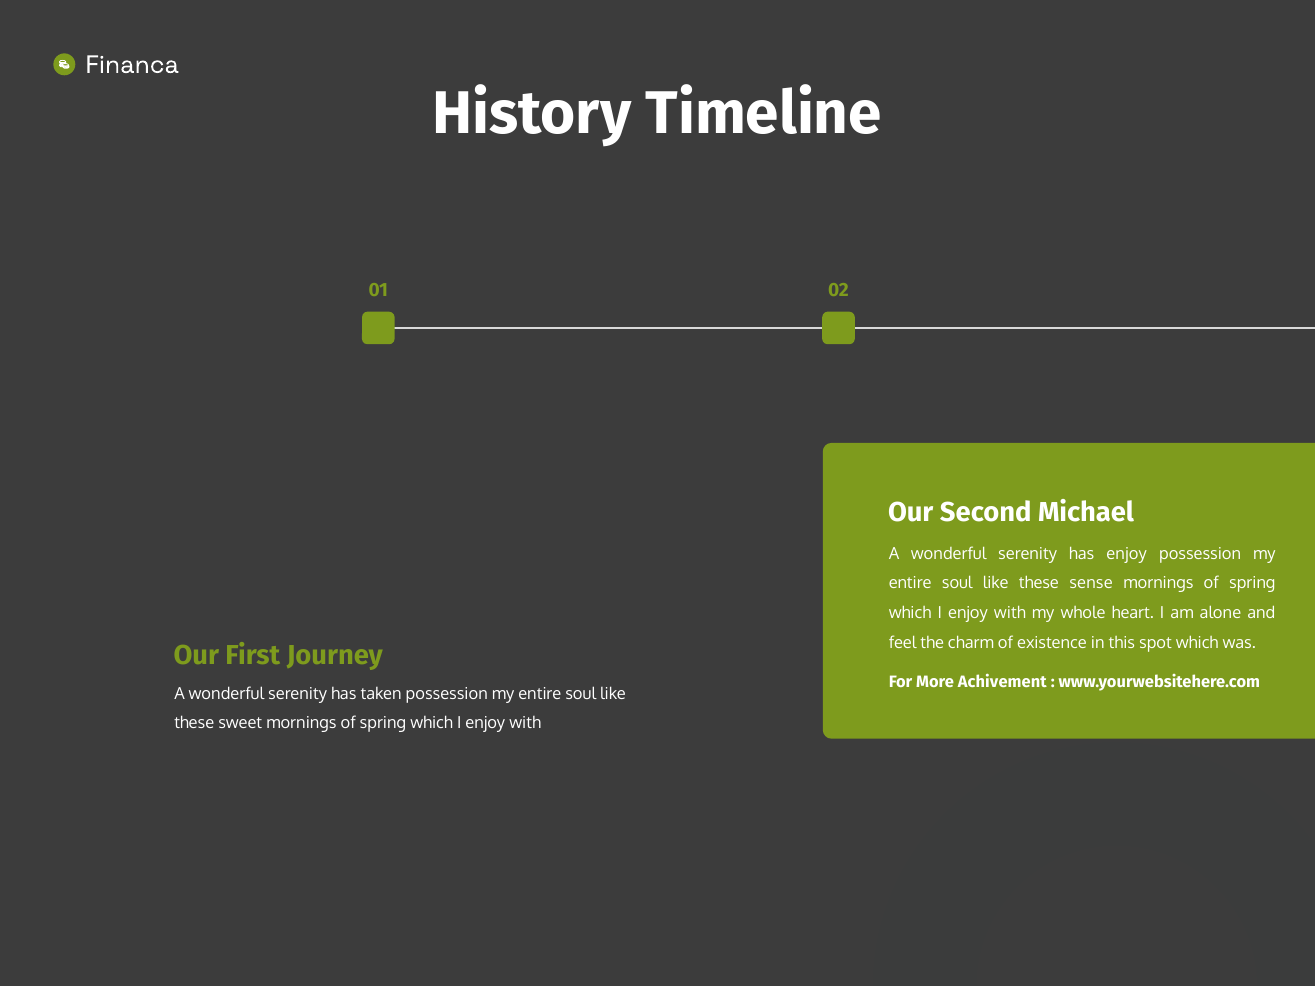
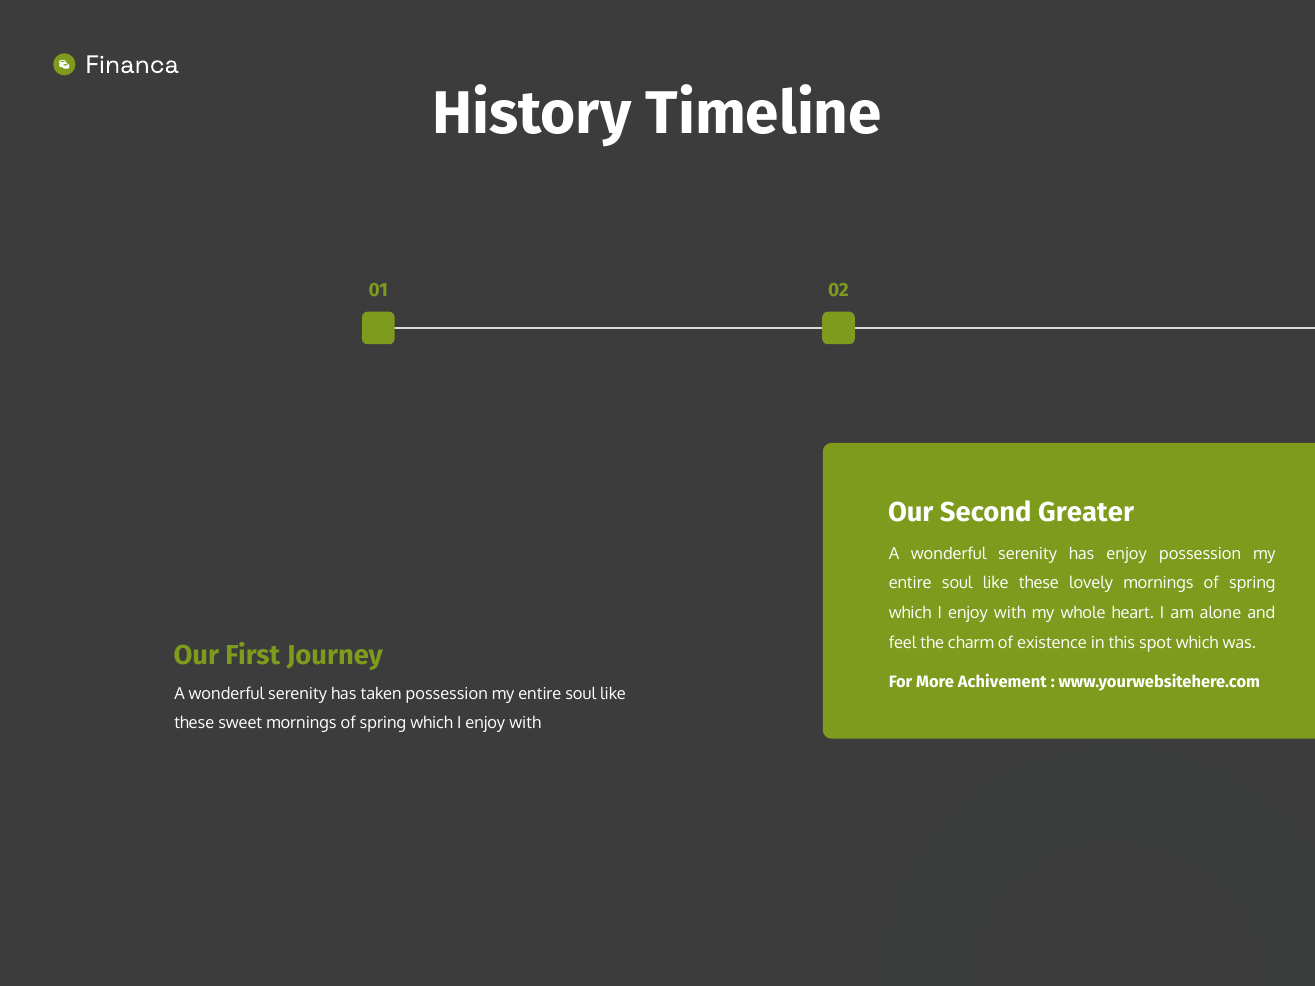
Michael: Michael -> Greater (1086, 512)
sense: sense -> lovely (1091, 584)
